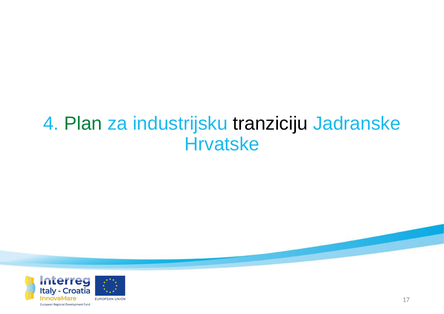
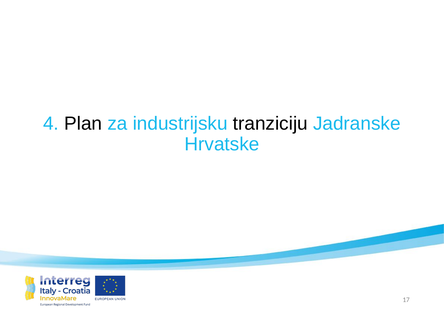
Plan colour: green -> black (83, 124)
